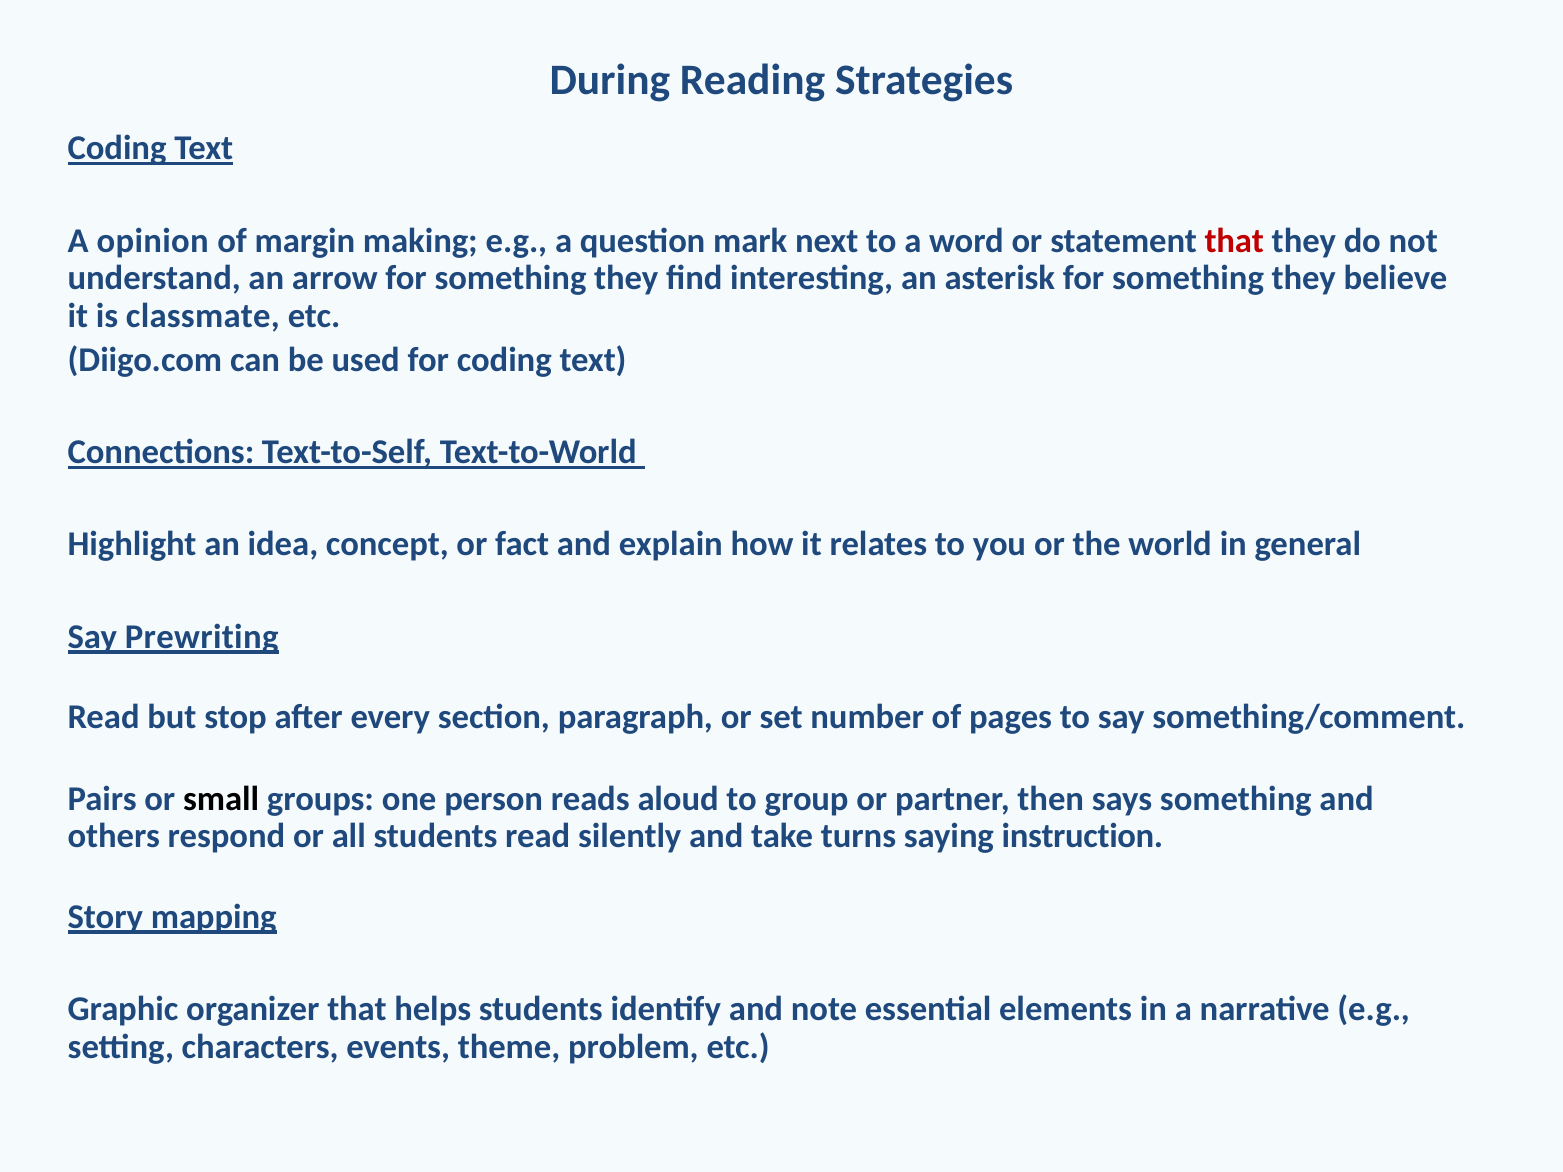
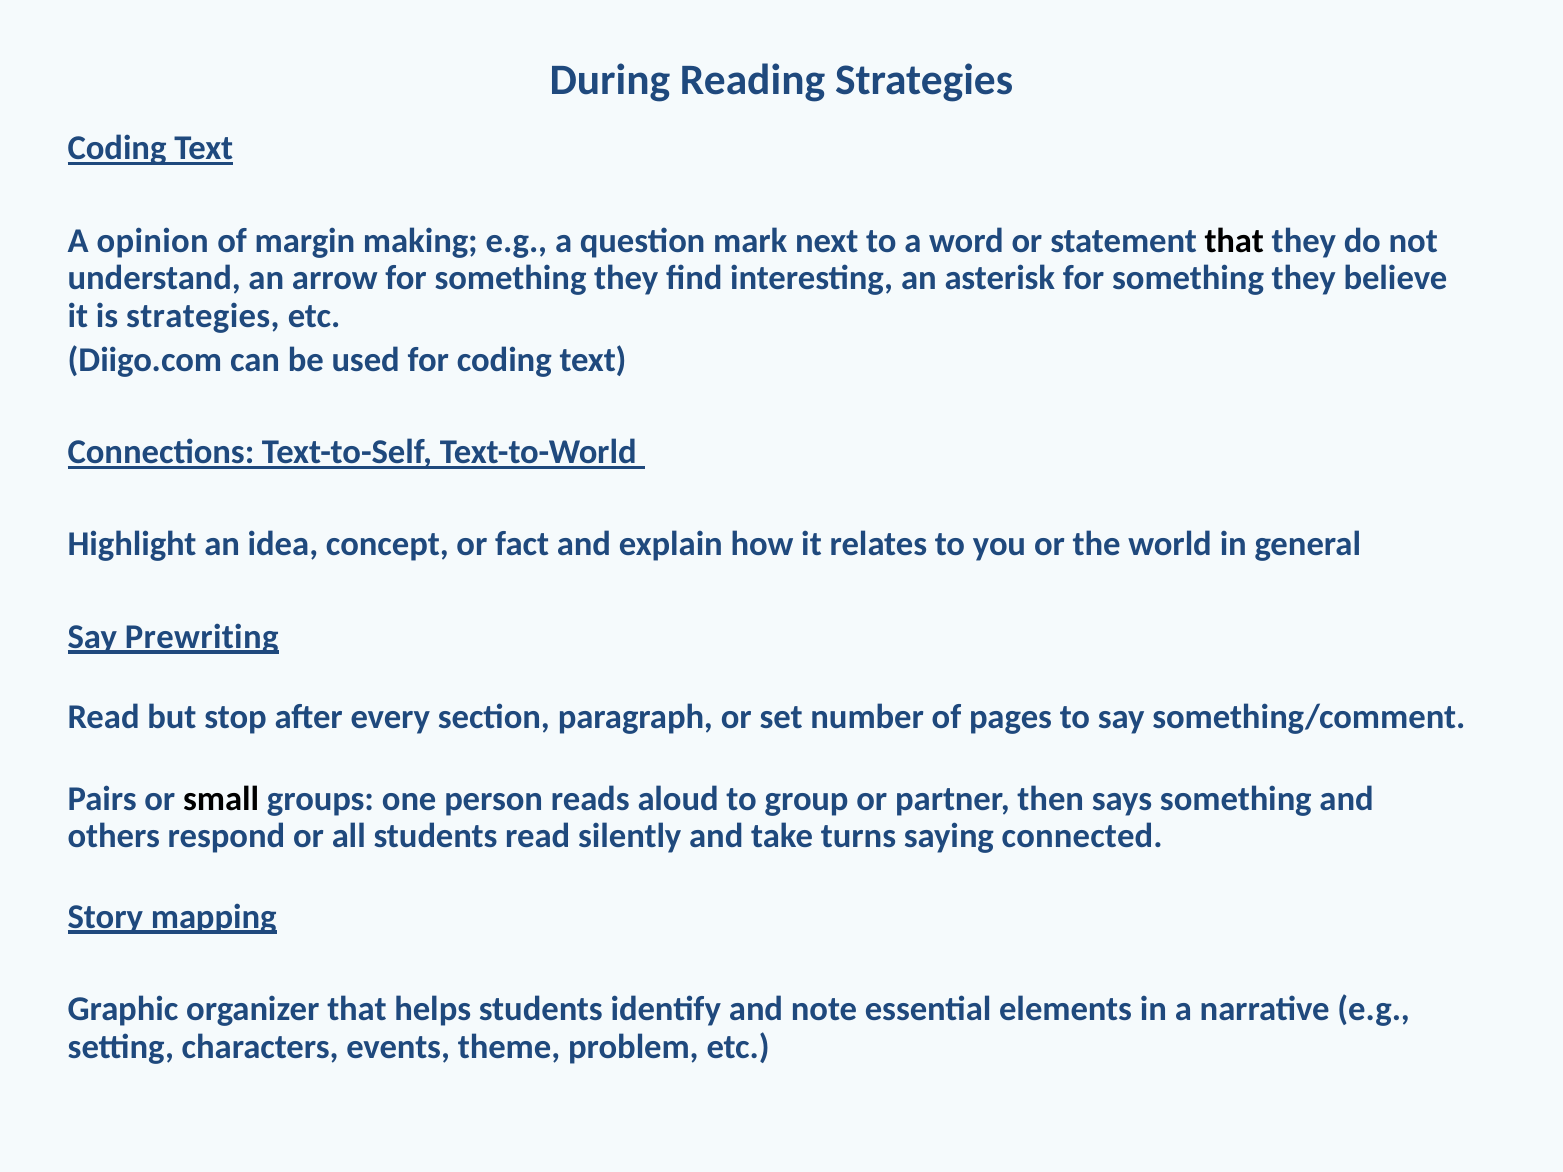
that colour: red -> black (1234, 241)
is classmate: classmate -> strategies (203, 316)
instruction: instruction -> connected (1082, 837)
